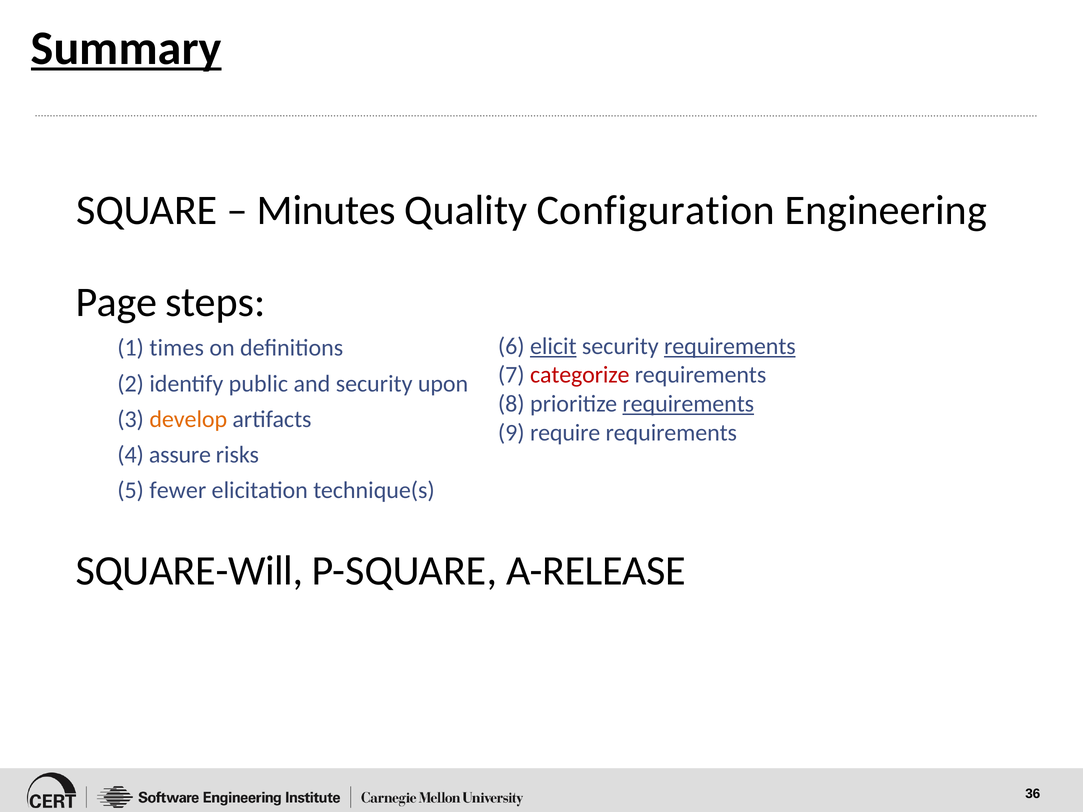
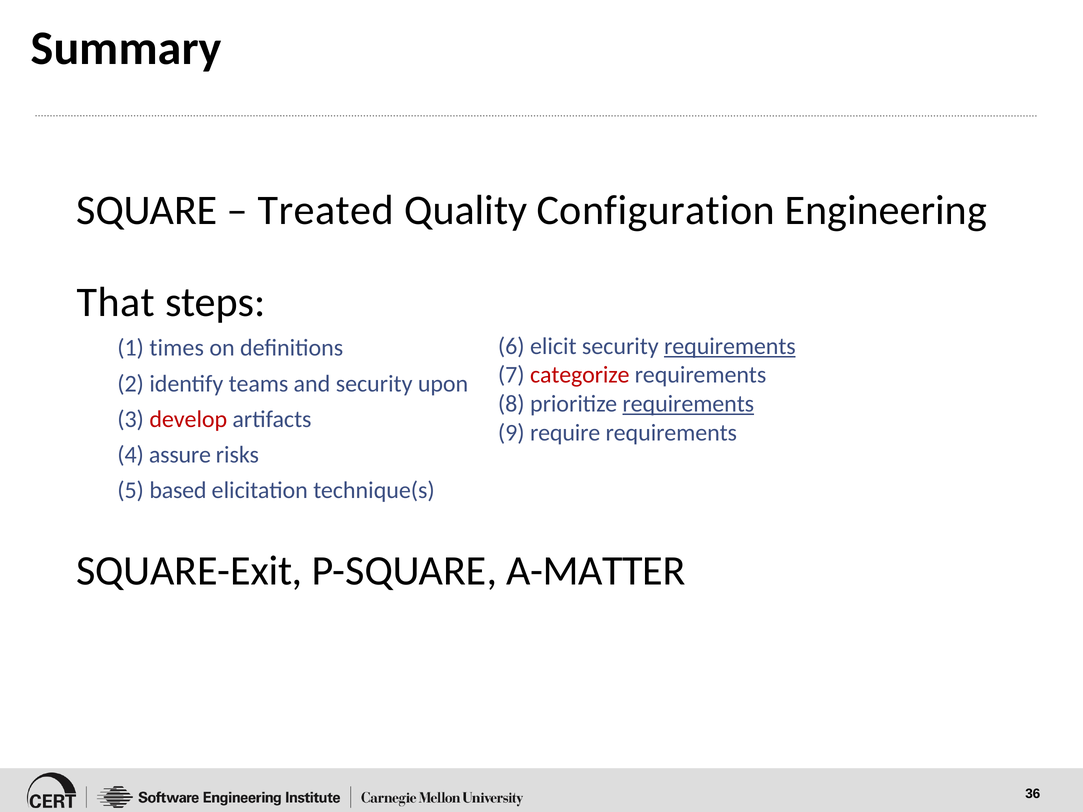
Summary underline: present -> none (126, 48)
Minutes: Minutes -> Treated (326, 211)
Page: Page -> That (116, 303)
elicit underline: present -> none (553, 346)
public: public -> teams (259, 384)
develop colour: orange -> red (188, 419)
fewer: fewer -> based (178, 491)
SQUARE-Will: SQUARE-Will -> SQUARE-Exit (189, 571)
A-RELEASE: A-RELEASE -> A-MATTER (596, 571)
